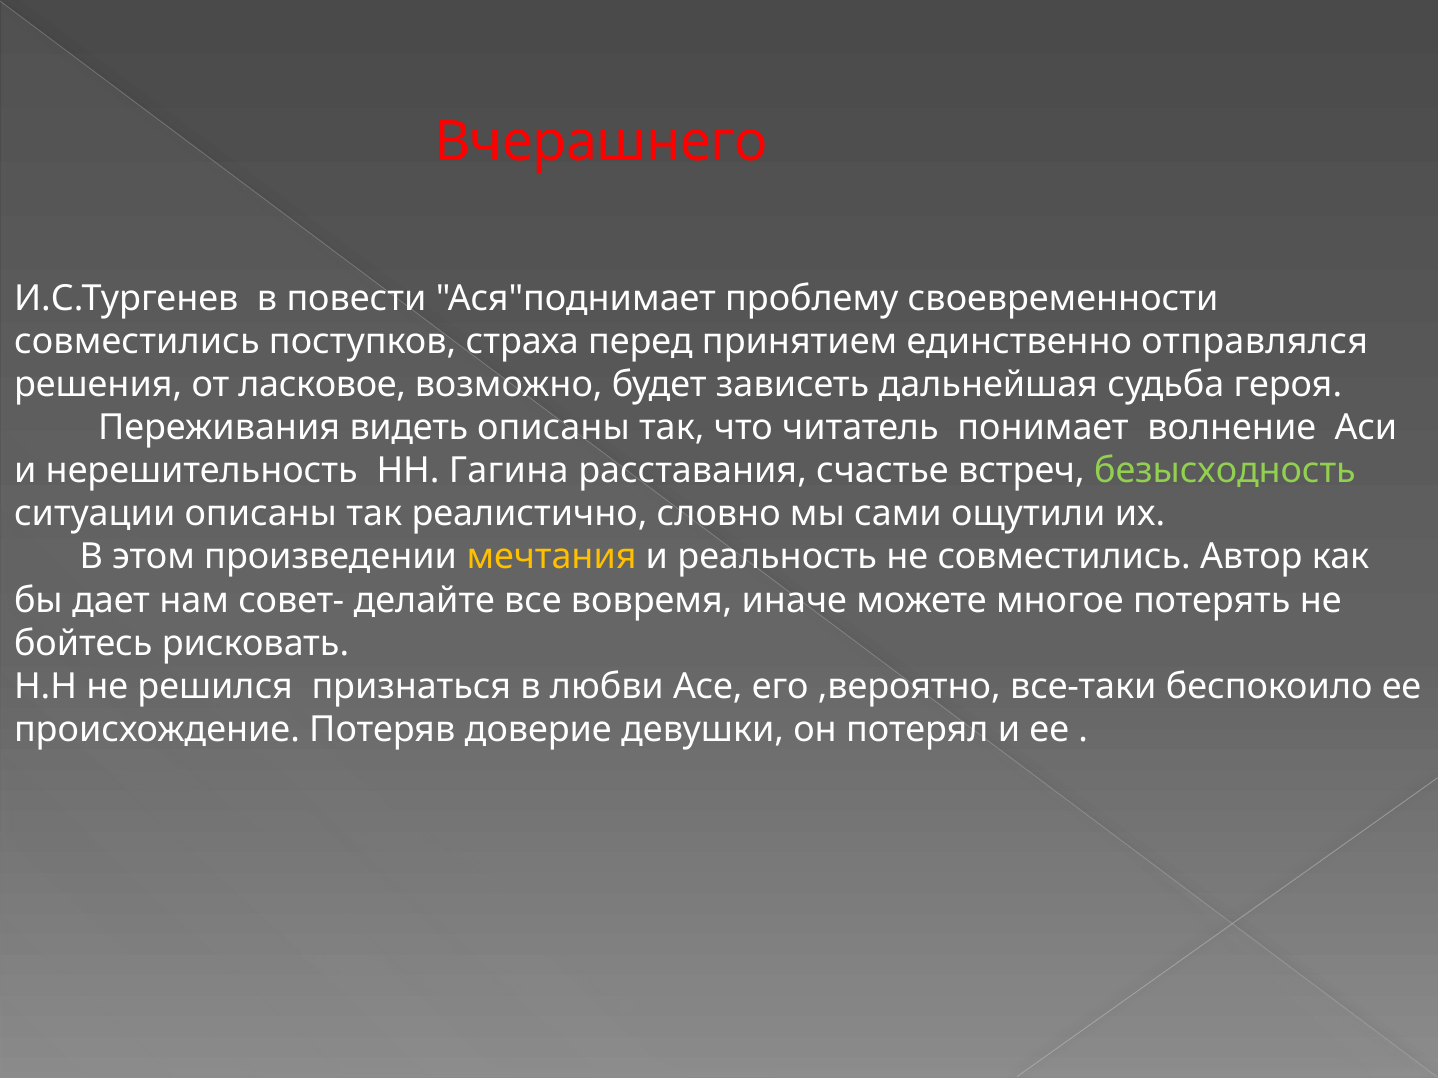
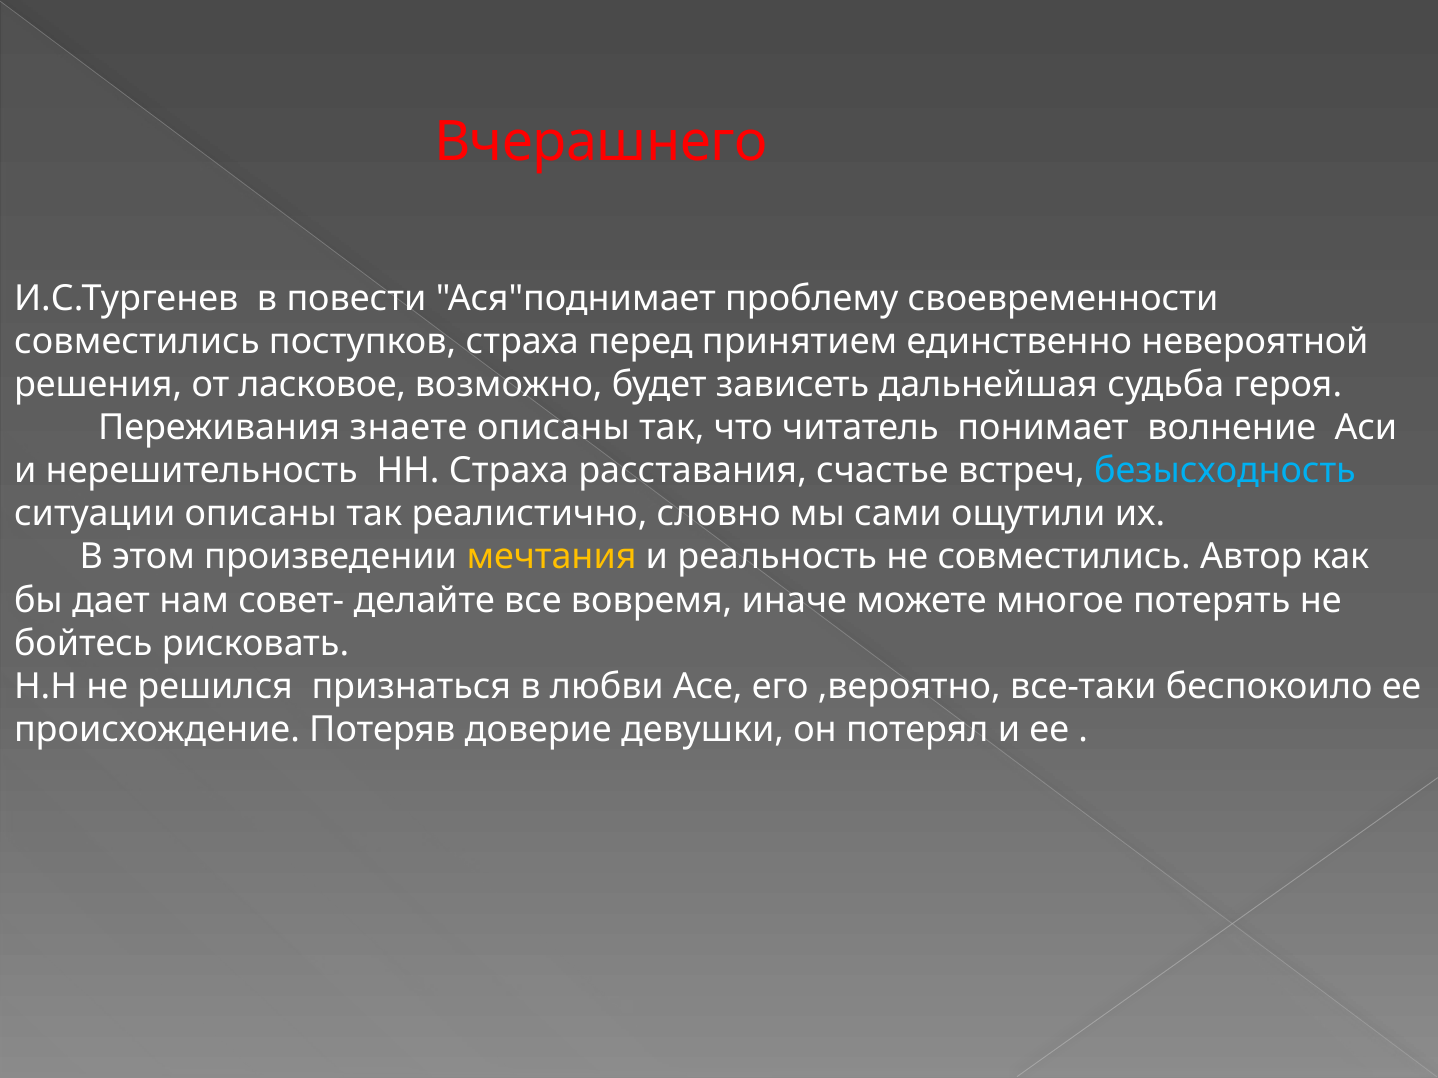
отправлялся: отправлялся -> невероятной (1255, 342)
видеть: видеть -> знаете (409, 428)
НН Гагина: Гагина -> Страха (509, 471)
безысходность colour: light green -> light blue (1225, 471)
